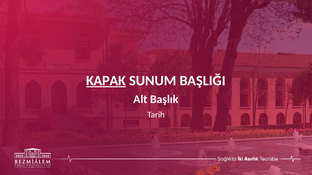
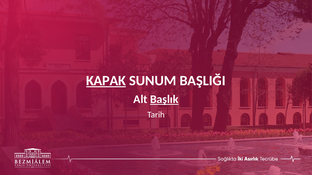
Başlık underline: none -> present (164, 100)
